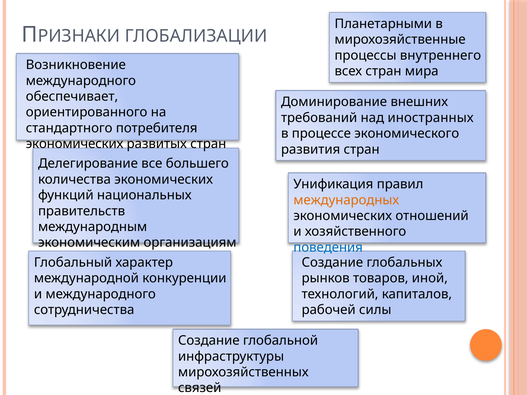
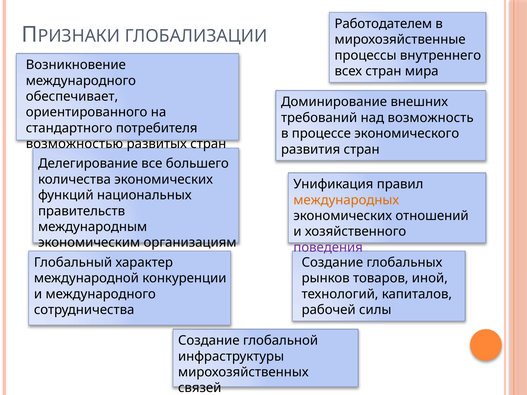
Планетарными: Планетарными -> Работодателем (383, 24)
иностранных: иностранных -> возможность (431, 118)
экономических: экономических -> возможностью (74, 144)
поведения colour: blue -> purple (328, 248)
